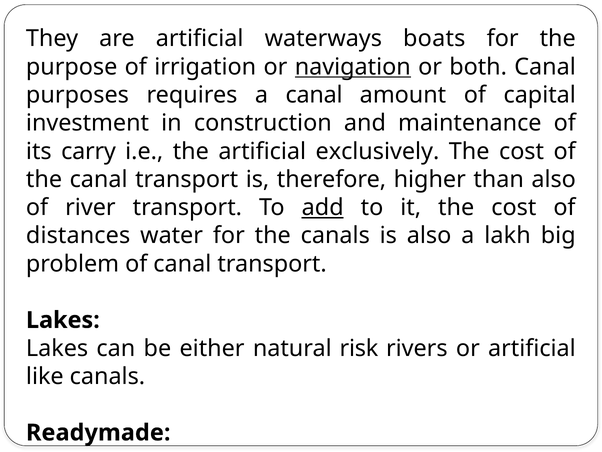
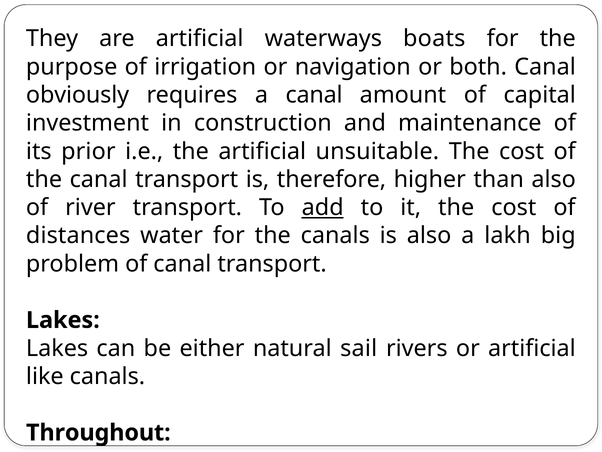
navigation underline: present -> none (353, 67)
purposes: purposes -> obviously (78, 95)
carry: carry -> prior (88, 151)
exclusively: exclusively -> unsuitable (377, 151)
risk: risk -> sail (359, 348)
Readymade: Readymade -> Throughout (98, 432)
